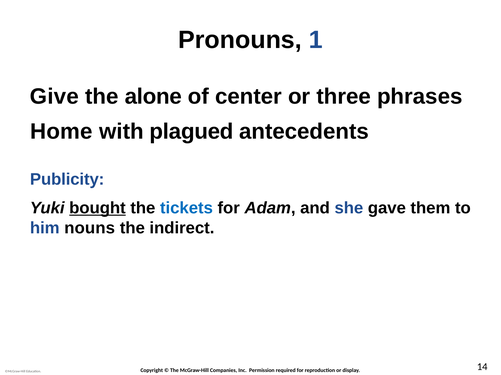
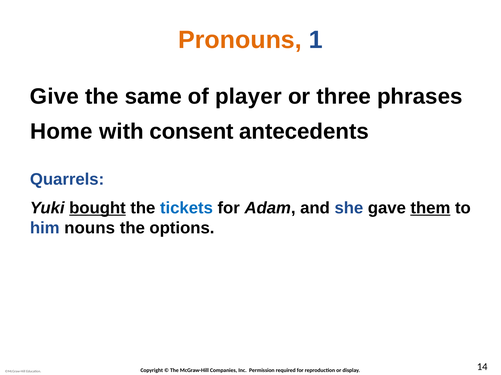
Pronouns colour: black -> orange (240, 40)
alone: alone -> same (153, 97)
center: center -> player (248, 97)
plagued: plagued -> consent (192, 132)
Publicity: Publicity -> Quarrels (67, 180)
them underline: none -> present (430, 208)
indirect: indirect -> options (182, 228)
